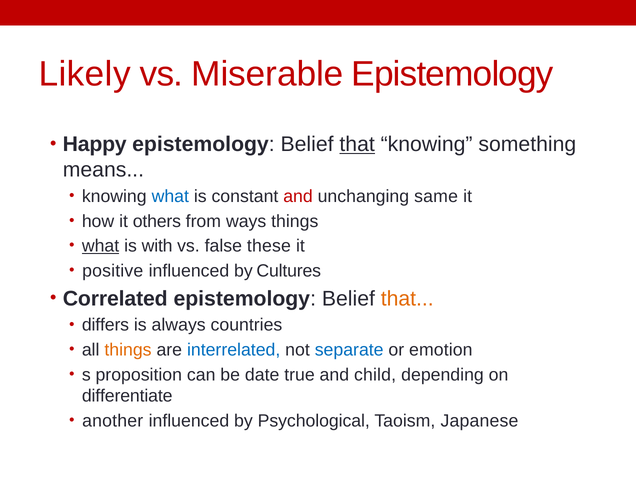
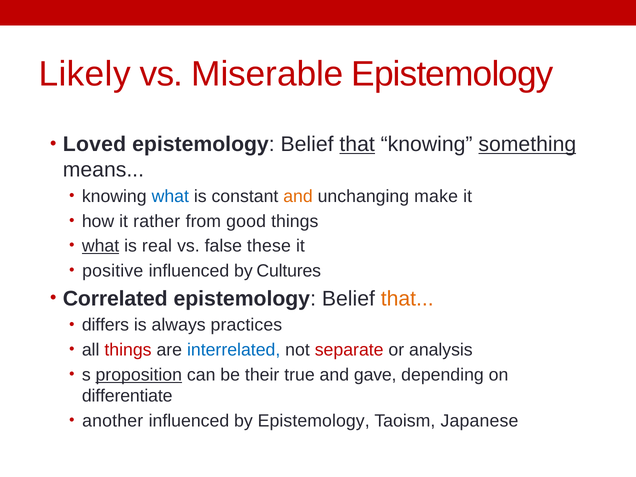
Happy: Happy -> Loved (94, 144)
something underline: none -> present (527, 144)
and colour: red -> orange (298, 196)
same: same -> make (436, 196)
others: others -> rather (157, 221)
ways: ways -> good (246, 221)
with: with -> real (157, 246)
countries: countries -> practices (246, 325)
things colour: orange -> red (128, 350)
separate colour: blue -> red (349, 350)
emotion: emotion -> analysis (441, 350)
proposition underline: none -> present (139, 375)
date: date -> their (262, 375)
child: child -> gave (375, 375)
by Psychological: Psychological -> Epistemology (314, 421)
